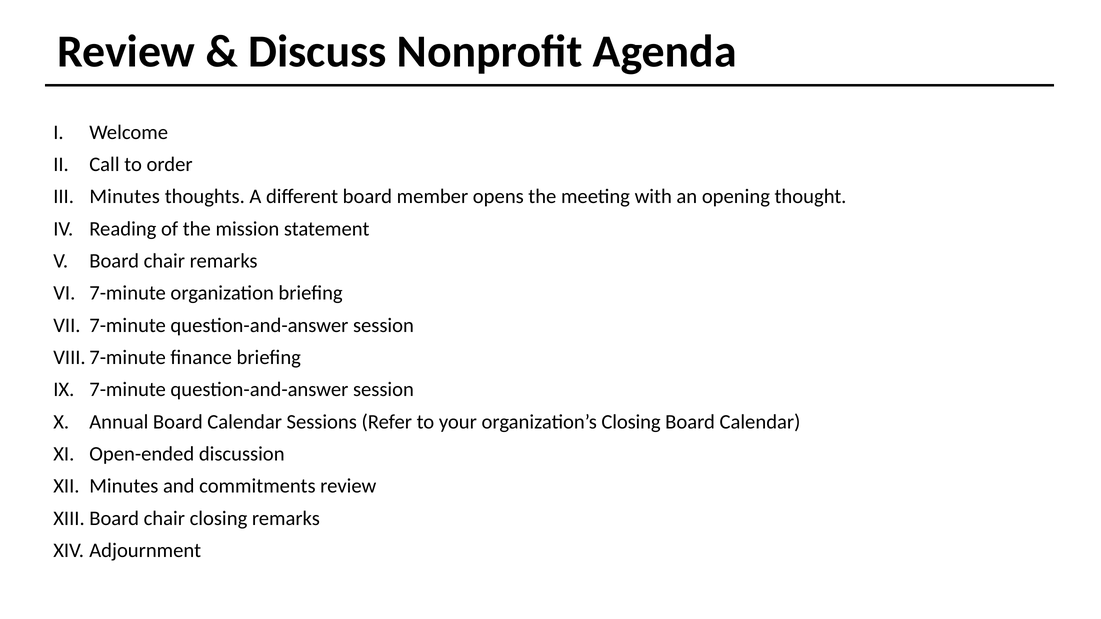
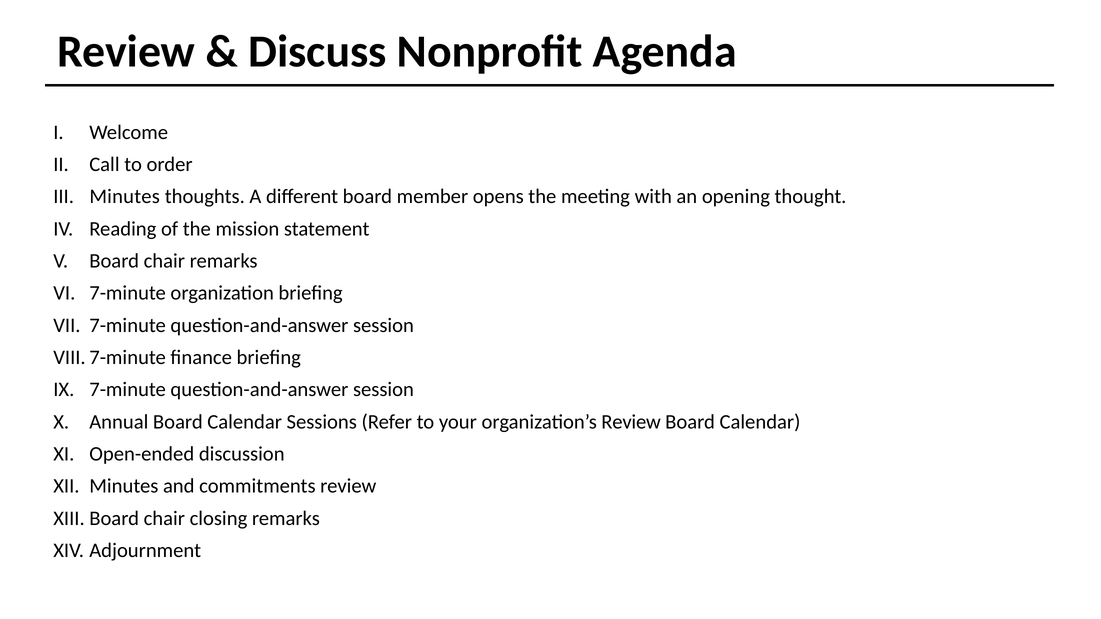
organization’s Closing: Closing -> Review (631, 422)
